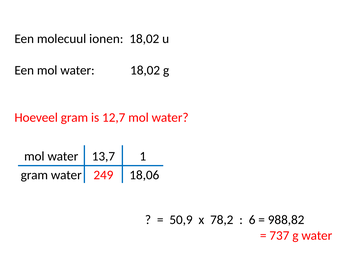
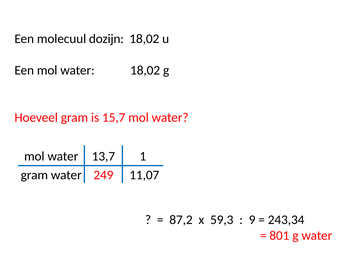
ionen: ionen -> dozijn (106, 39)
12,7: 12,7 -> 15,7 (114, 118)
18,06: 18,06 -> 11,07 (144, 175)
50,9: 50,9 -> 87,2 (181, 220)
78,2: 78,2 -> 59,3 (222, 220)
6: 6 -> 9 (252, 220)
988,82: 988,82 -> 243,34 (286, 220)
737: 737 -> 801 (279, 236)
